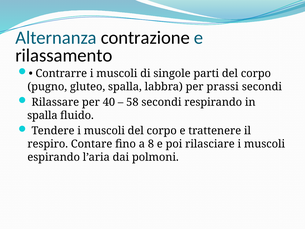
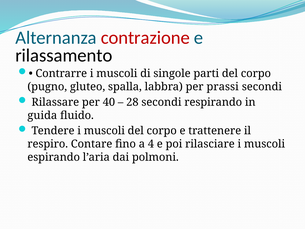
contrazione colour: black -> red (145, 38)
58: 58 -> 28 (132, 102)
spalla: spalla -> guida (42, 115)
8: 8 -> 4 (151, 144)
